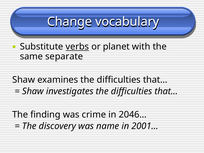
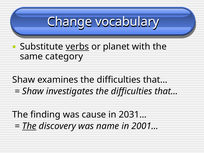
separate: separate -> category (64, 56)
crime: crime -> cause (94, 115)
2046…: 2046… -> 2031… (133, 115)
The underline: none -> present (29, 126)
